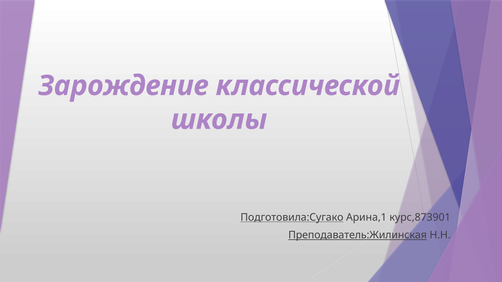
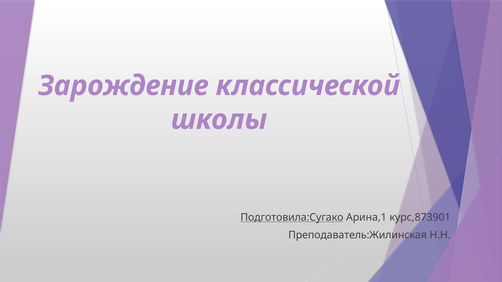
Преподаватель:Жилинская underline: present -> none (358, 235)
